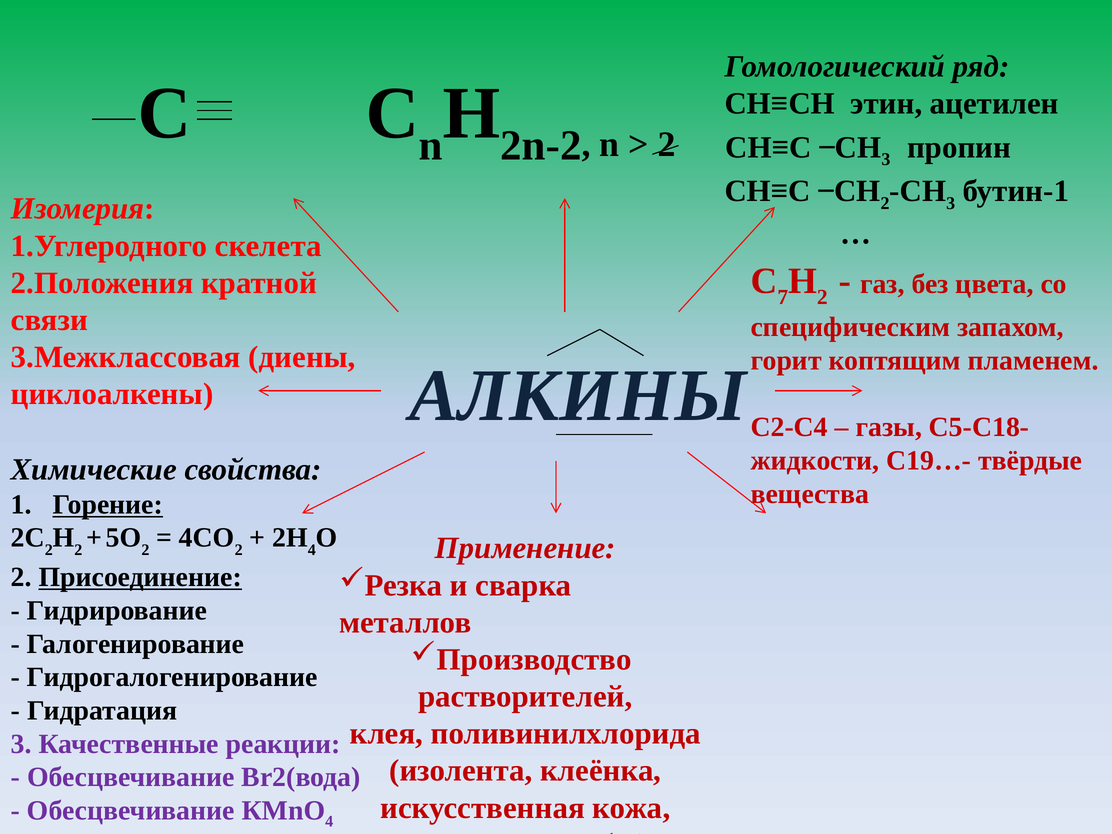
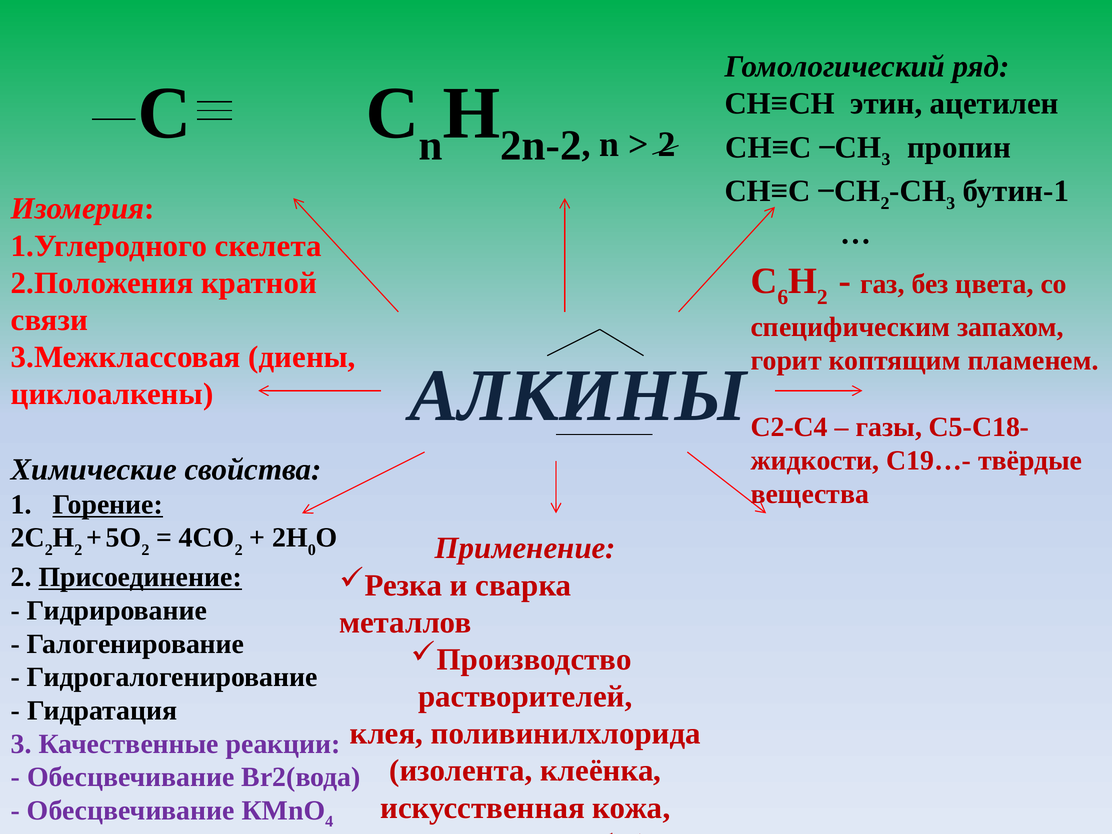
7: 7 -> 6 (783, 297)
4: 4 -> 0 (312, 550)
